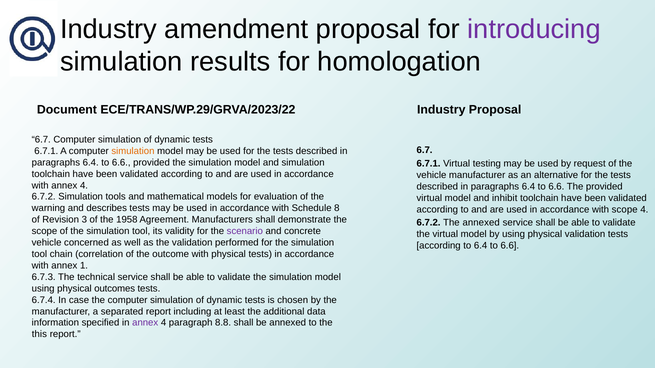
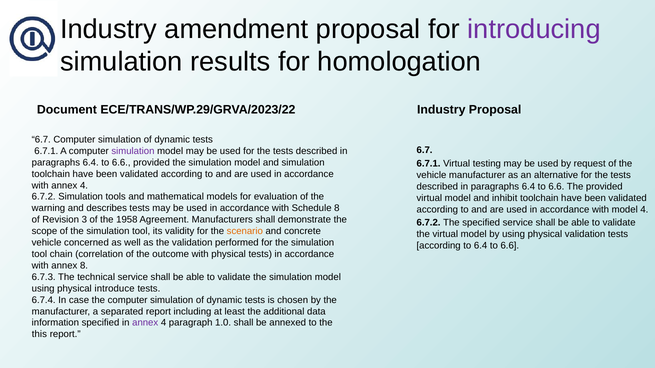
simulation colour: orange -> purple (133, 151)
with scope: scope -> model (625, 210)
The annexed: annexed -> specified (481, 223)
scenario colour: purple -> orange (245, 231)
annex 1: 1 -> 8 (84, 266)
outcomes: outcomes -> introduce (115, 289)
8.8: 8.8 -> 1.0 (223, 323)
